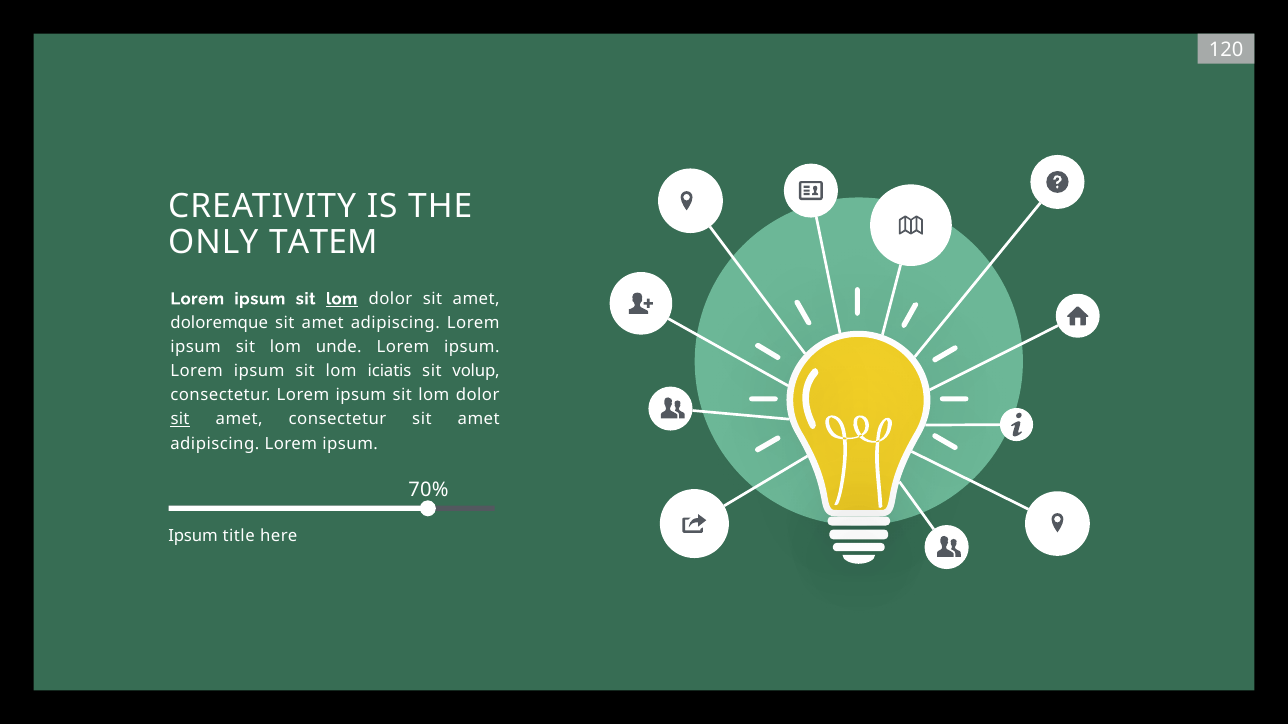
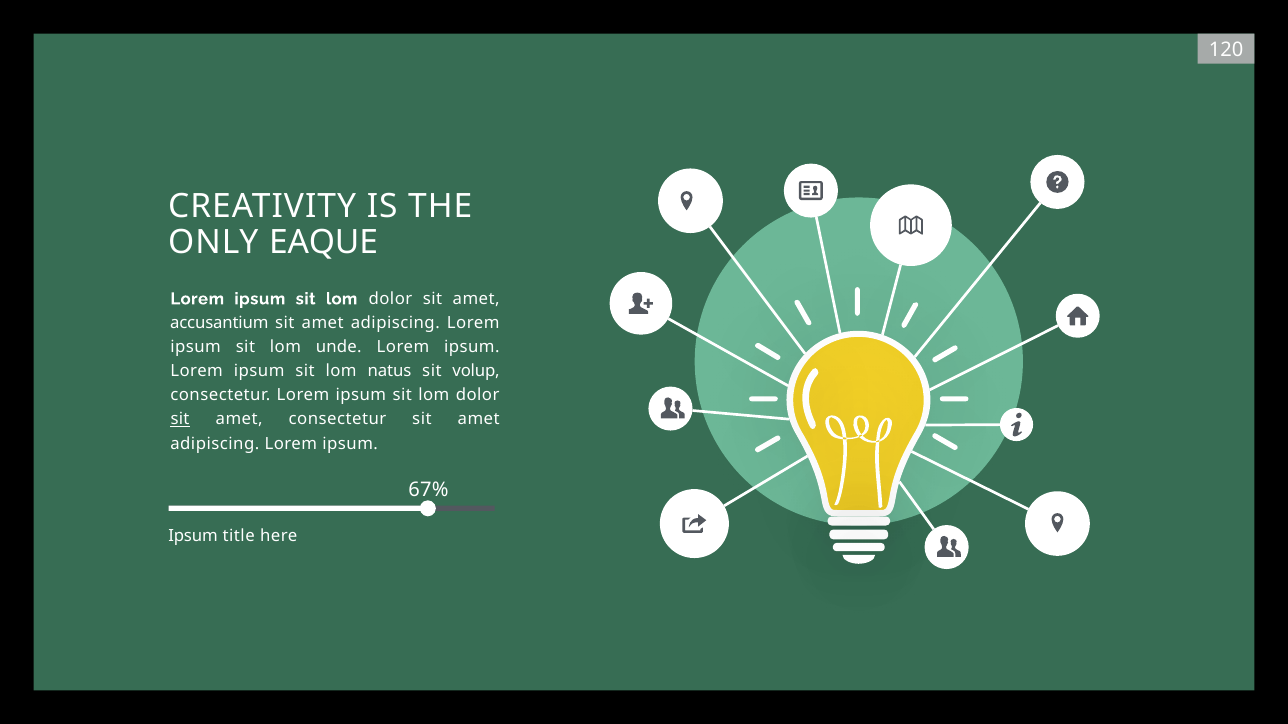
TATEM: TATEM -> EAQUE (324, 243)
lom underline: present -> none (342, 299)
doloremque: doloremque -> accusantium (219, 323)
iciatis: iciatis -> natus (390, 371)
70%: 70% -> 67% (428, 490)
